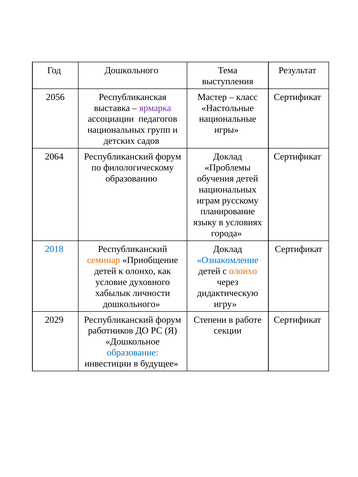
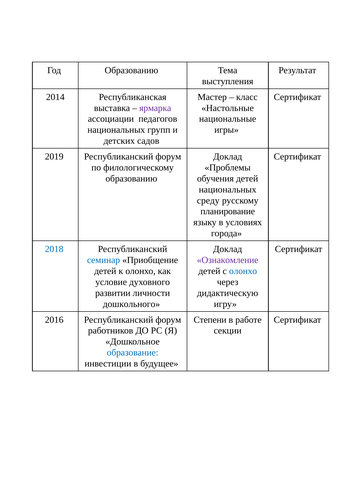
Год Дошкольного: Дошкольного -> Образованию (131, 70)
2056: 2056 -> 2014 (55, 97)
2064: 2064 -> 2019 (54, 157)
играм: играм -> среду (208, 201)
семинар colour: orange -> blue (104, 260)
Ознакомление colour: blue -> purple (228, 260)
олонхо colour: orange -> blue (243, 271)
хабылык: хабылык -> развитии (113, 293)
2029: 2029 -> 2016 (54, 320)
